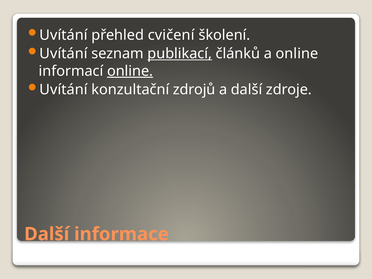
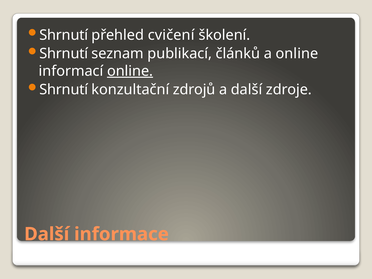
Uvítání: Uvítání -> Shrnutí (64, 35)
Uvítání: Uvítání -> Shrnutí (64, 54)
publikací underline: present -> none (180, 54)
Uvítání: Uvítání -> Shrnutí (64, 90)
